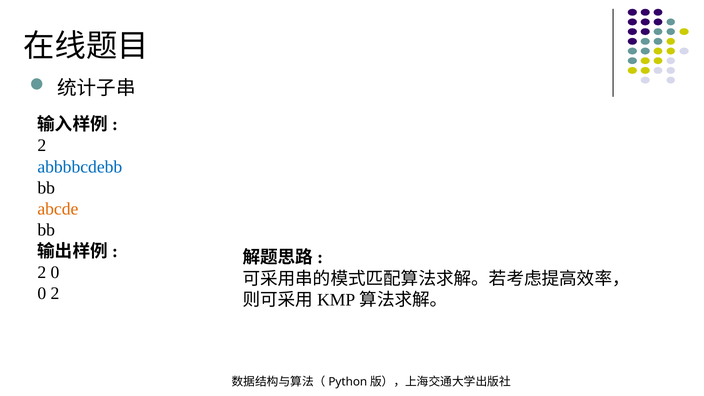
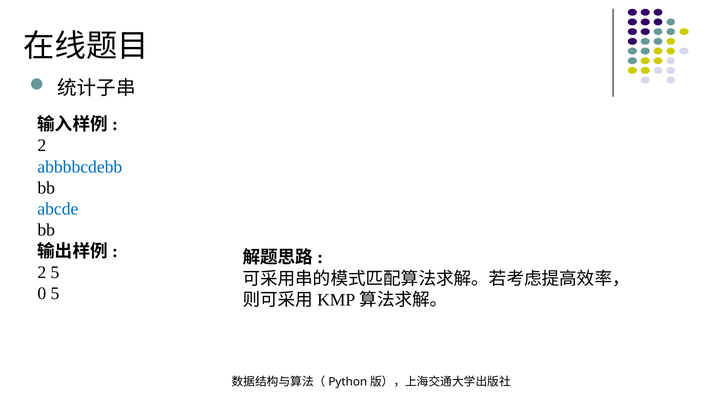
abcde colour: orange -> blue (58, 209)
2 0: 0 -> 5 (55, 272)
0 2: 2 -> 5 (55, 294)
